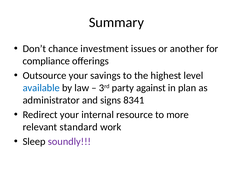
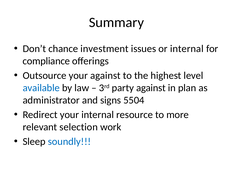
or another: another -> internal (187, 49)
your savings: savings -> against (105, 76)
8341: 8341 -> 5504 (134, 101)
standard: standard -> selection (79, 128)
soundly colour: purple -> blue (69, 142)
